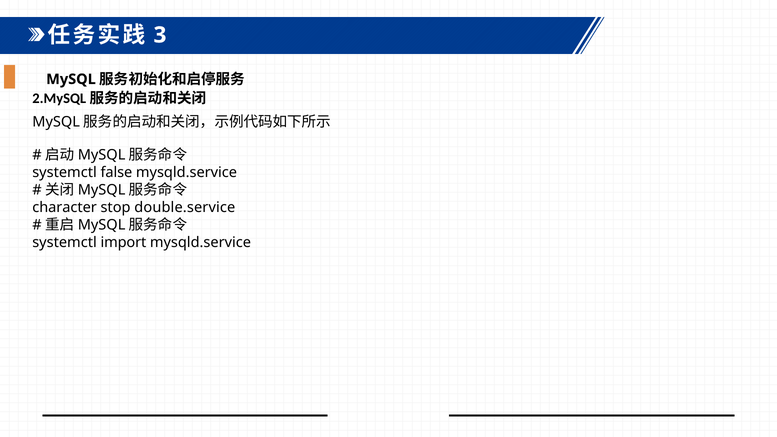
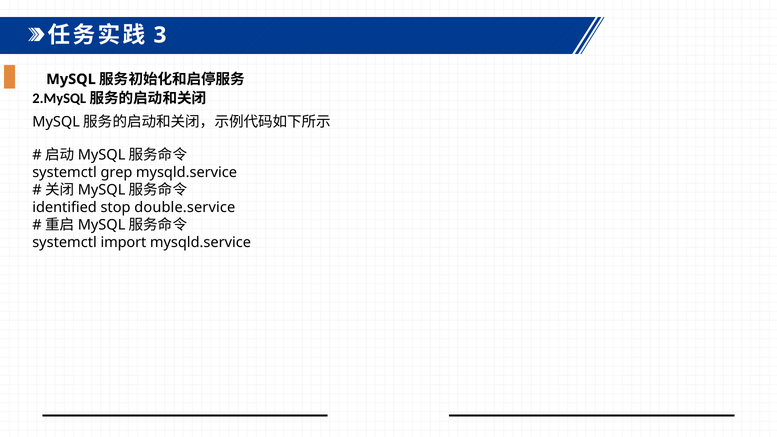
false: false -> grep (116, 173)
character: character -> identified (65, 208)
